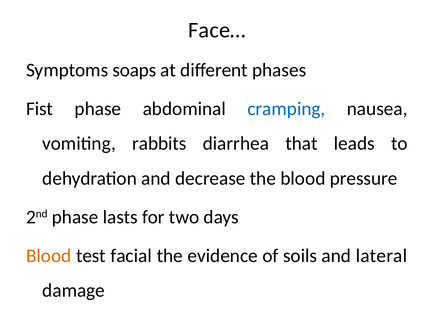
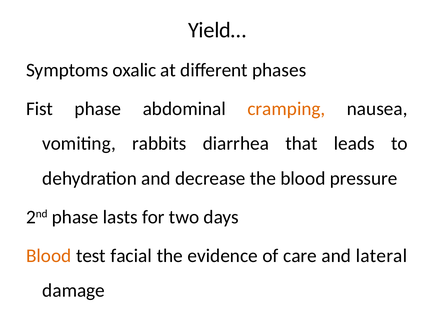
Face…: Face… -> Yield… (217, 30)
soaps: soaps -> oxalic (134, 70)
cramping colour: blue -> orange (286, 109)
soils: soils -> care (300, 255)
